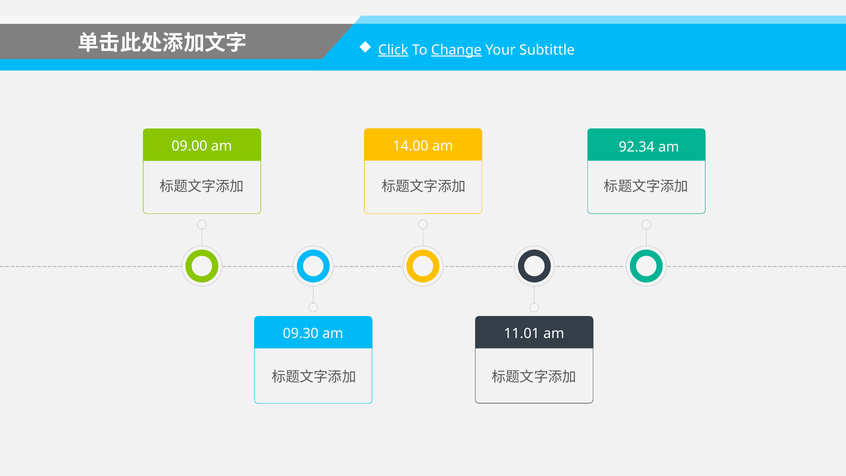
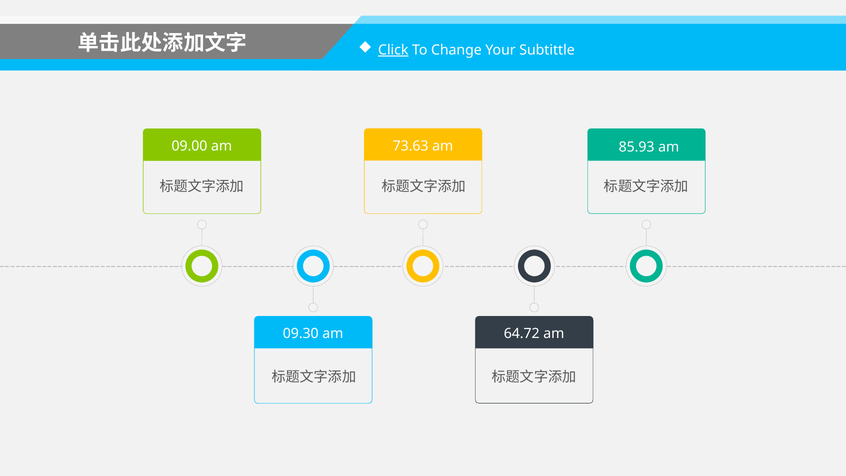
Change underline: present -> none (456, 50)
14.00: 14.00 -> 73.63 (411, 146)
92.34: 92.34 -> 85.93 (637, 147)
11.01: 11.01 -> 64.72 (522, 334)
